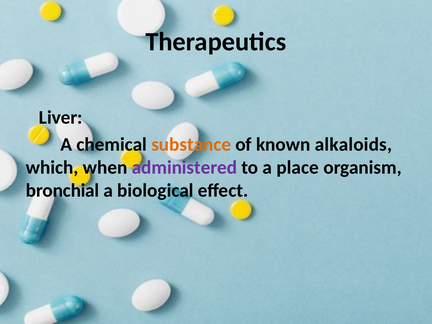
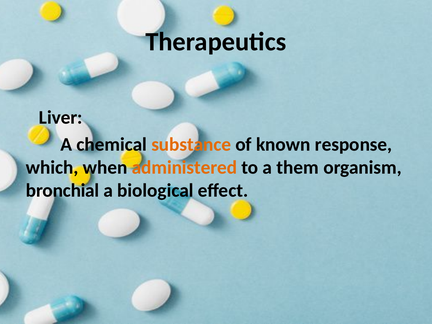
alkaloids: alkaloids -> response (354, 144)
administered colour: purple -> orange (184, 167)
place: place -> them (298, 167)
